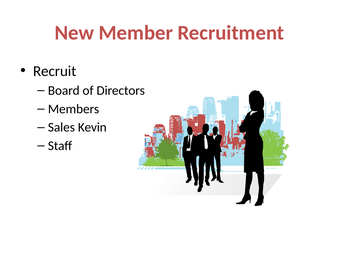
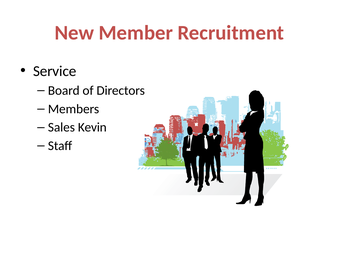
Recruit: Recruit -> Service (55, 71)
